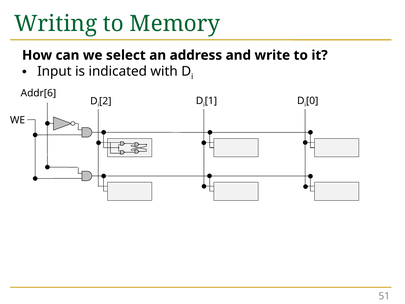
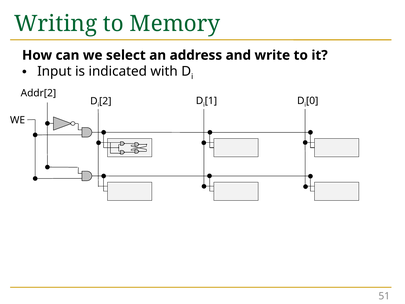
Addr[6: Addr[6 -> Addr[2 (38, 93)
